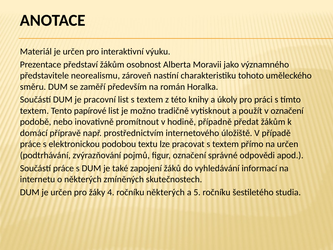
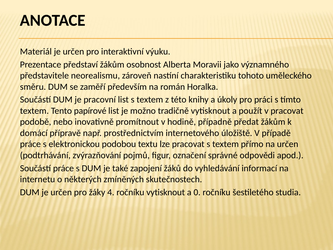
v označení: označení -> pracovat (287, 111)
ročníku některých: některých -> vytisknout (166, 192)
5: 5 -> 0 (197, 192)
